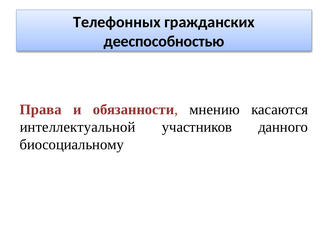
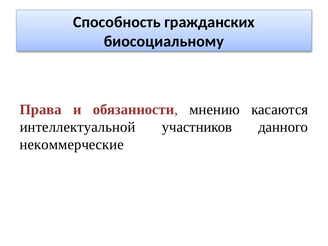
Телефонных: Телефонных -> Способность (117, 22)
дееспособностью: дееспособностью -> биосоциальному (164, 41)
биосоциальному: биосоциальному -> некоммерческие (72, 145)
